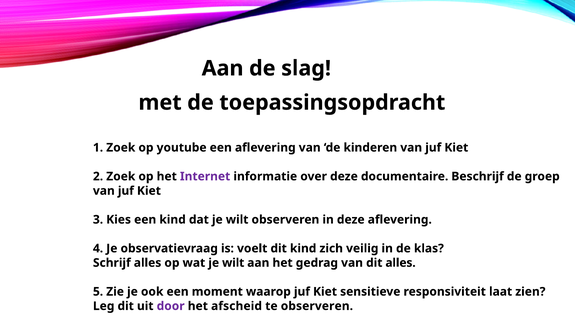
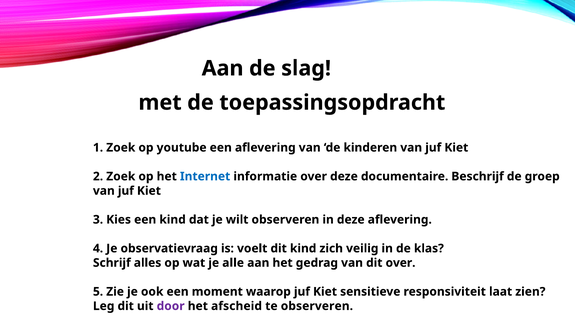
Internet colour: purple -> blue (205, 176)
wat je wilt: wilt -> alle (233, 262)
dit alles: alles -> over (401, 262)
